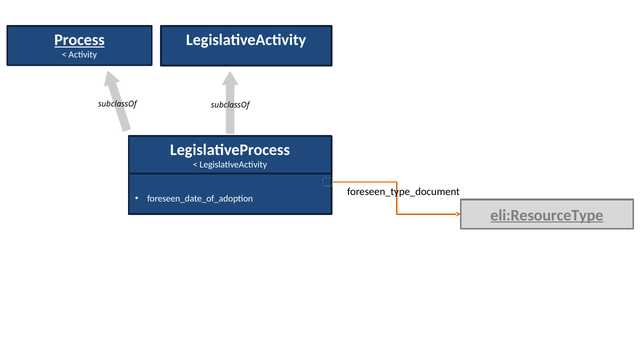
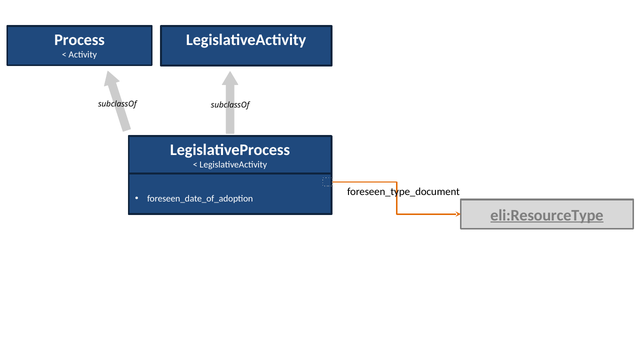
Process underline: present -> none (80, 40)
